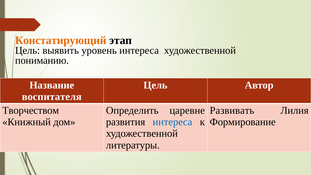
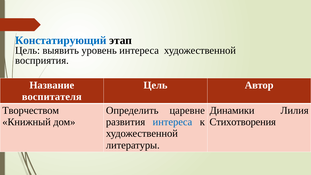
Констатирующий colour: orange -> blue (61, 40)
пониманию: пониманию -> восприятия (42, 61)
Развивать: Развивать -> Динамики (232, 110)
Формирование: Формирование -> Стихотворения (243, 122)
